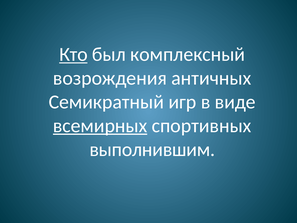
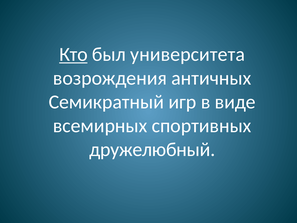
комплексный: комплексный -> университета (188, 54)
всемирных underline: present -> none (100, 126)
выполнившим: выполнившим -> дружелюбный (152, 149)
